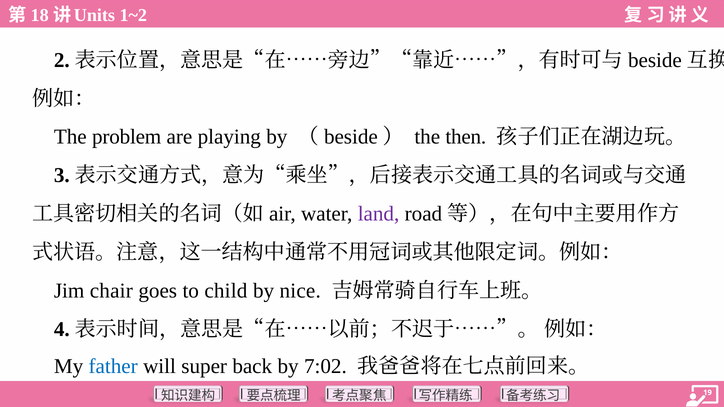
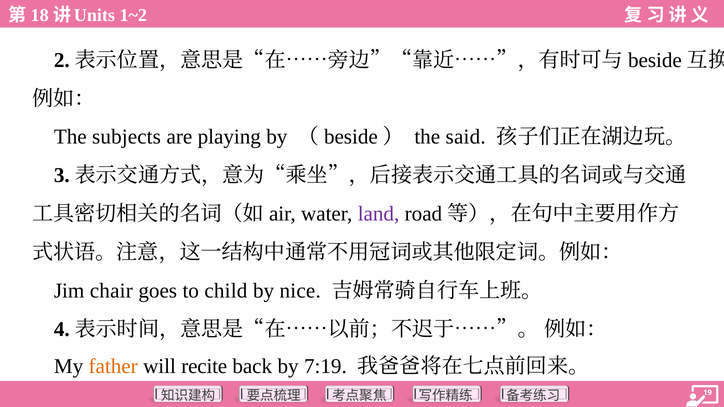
problem: problem -> subjects (127, 137)
then: then -> said (466, 137)
father colour: blue -> orange (113, 366)
super: super -> recite (204, 366)
7:02: 7:02 -> 7:19 (325, 366)
